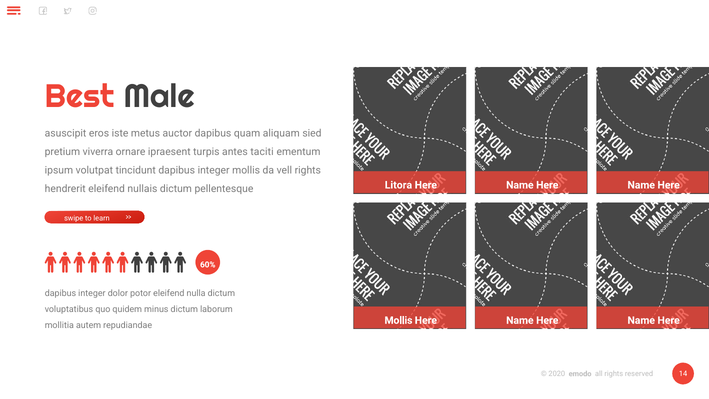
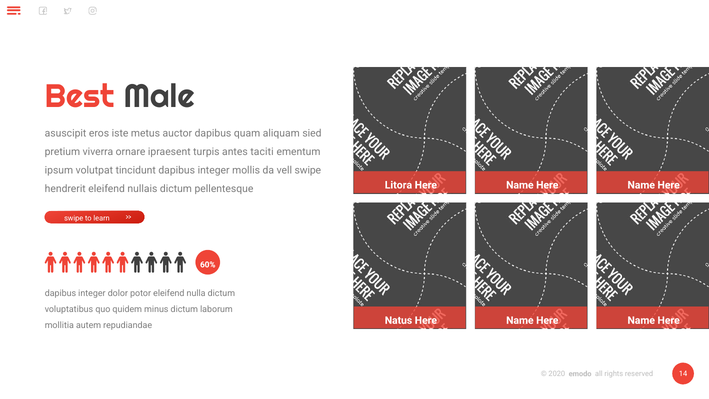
vell rights: rights -> swipe (308, 170)
Mollis: Mollis -> Natus (398, 320)
